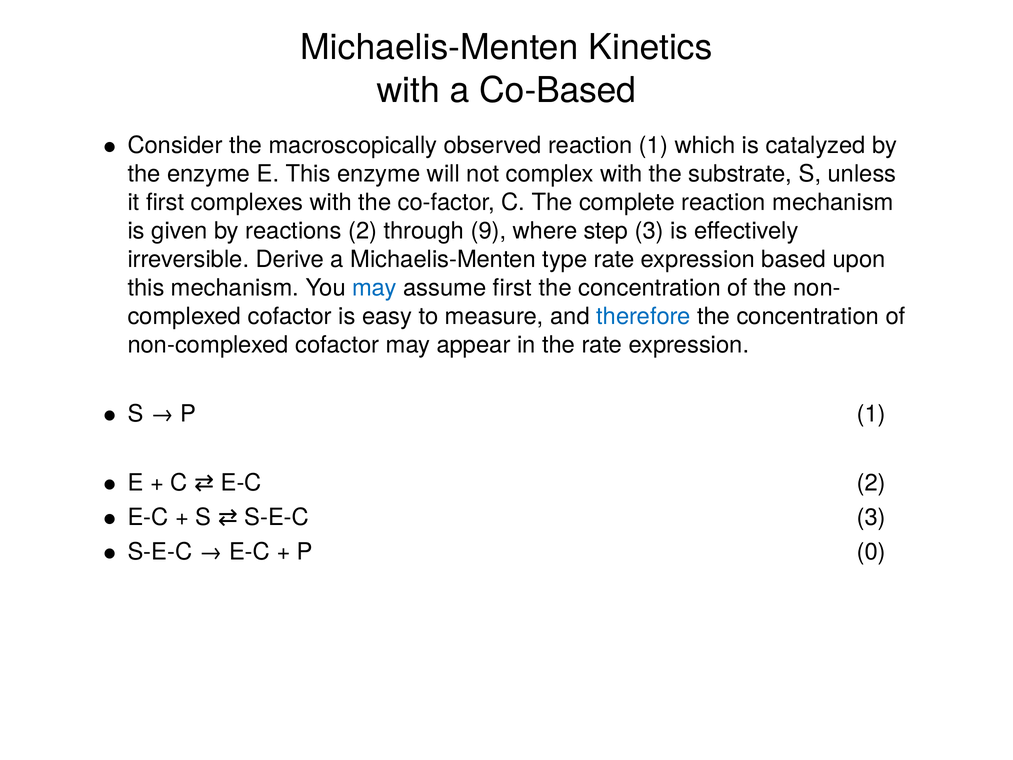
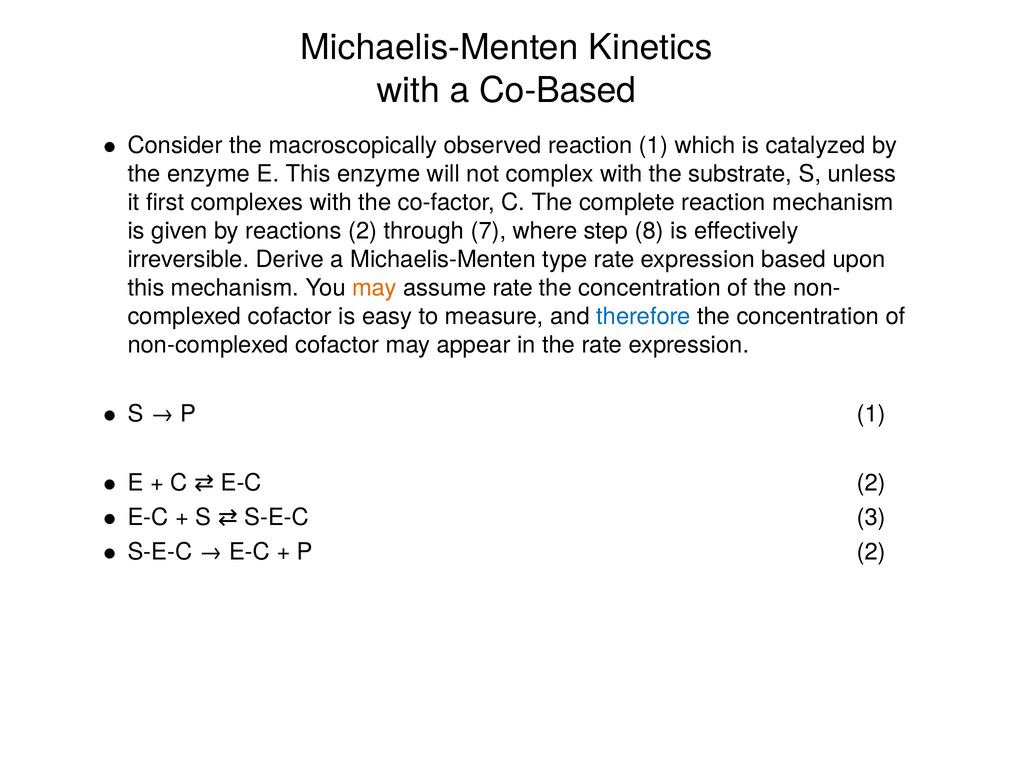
9: 9 -> 7 (488, 231)
step 3: 3 -> 8 (649, 231)
may colour: blue -> orange (375, 288)
assume first: first -> rate (513, 288)
P 0: 0 -> 2 (871, 552)
